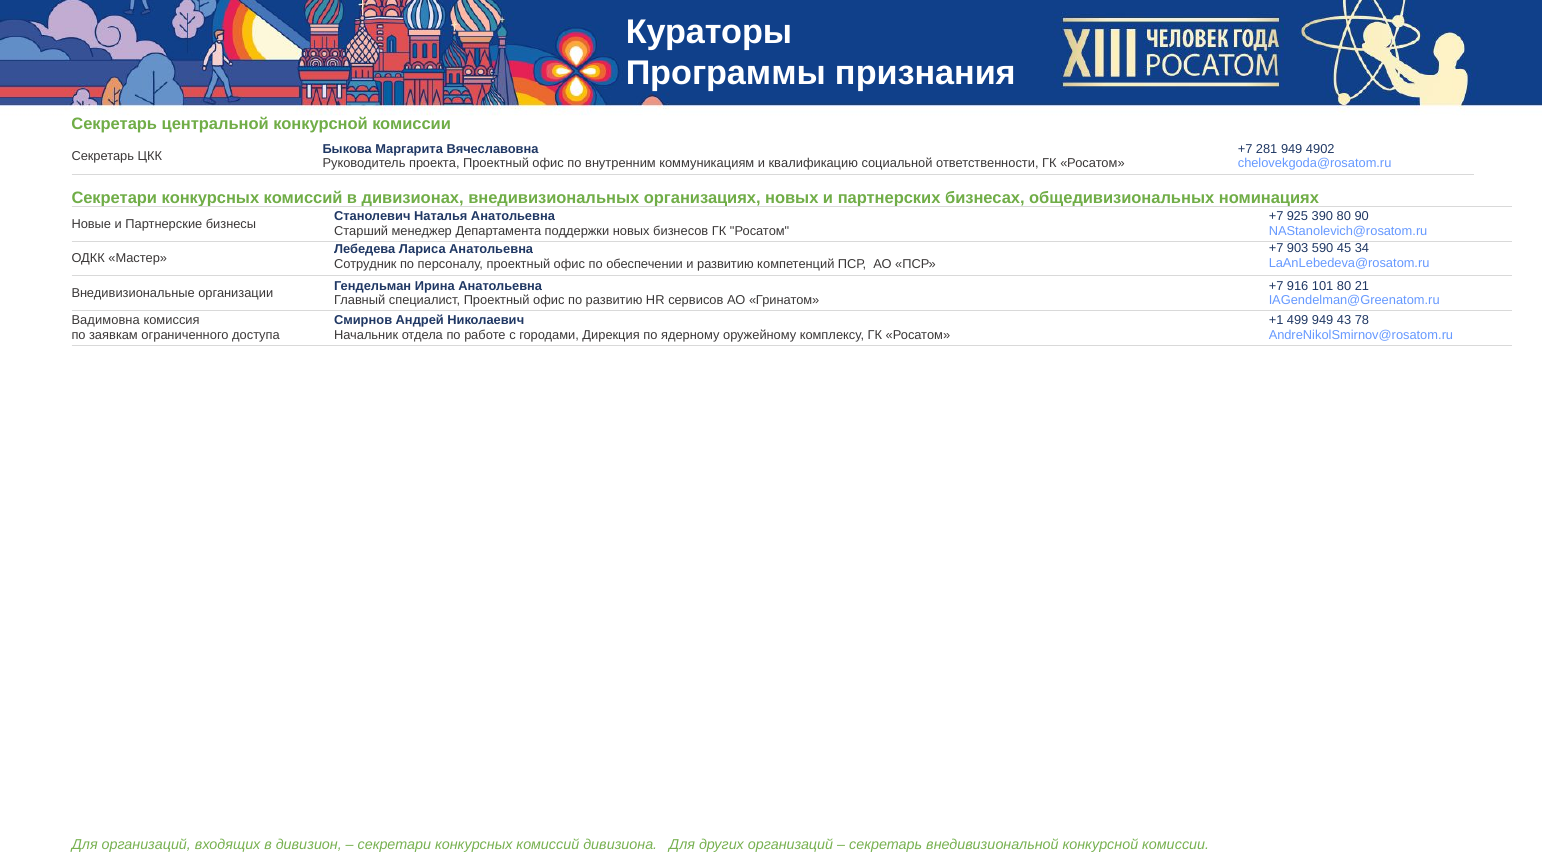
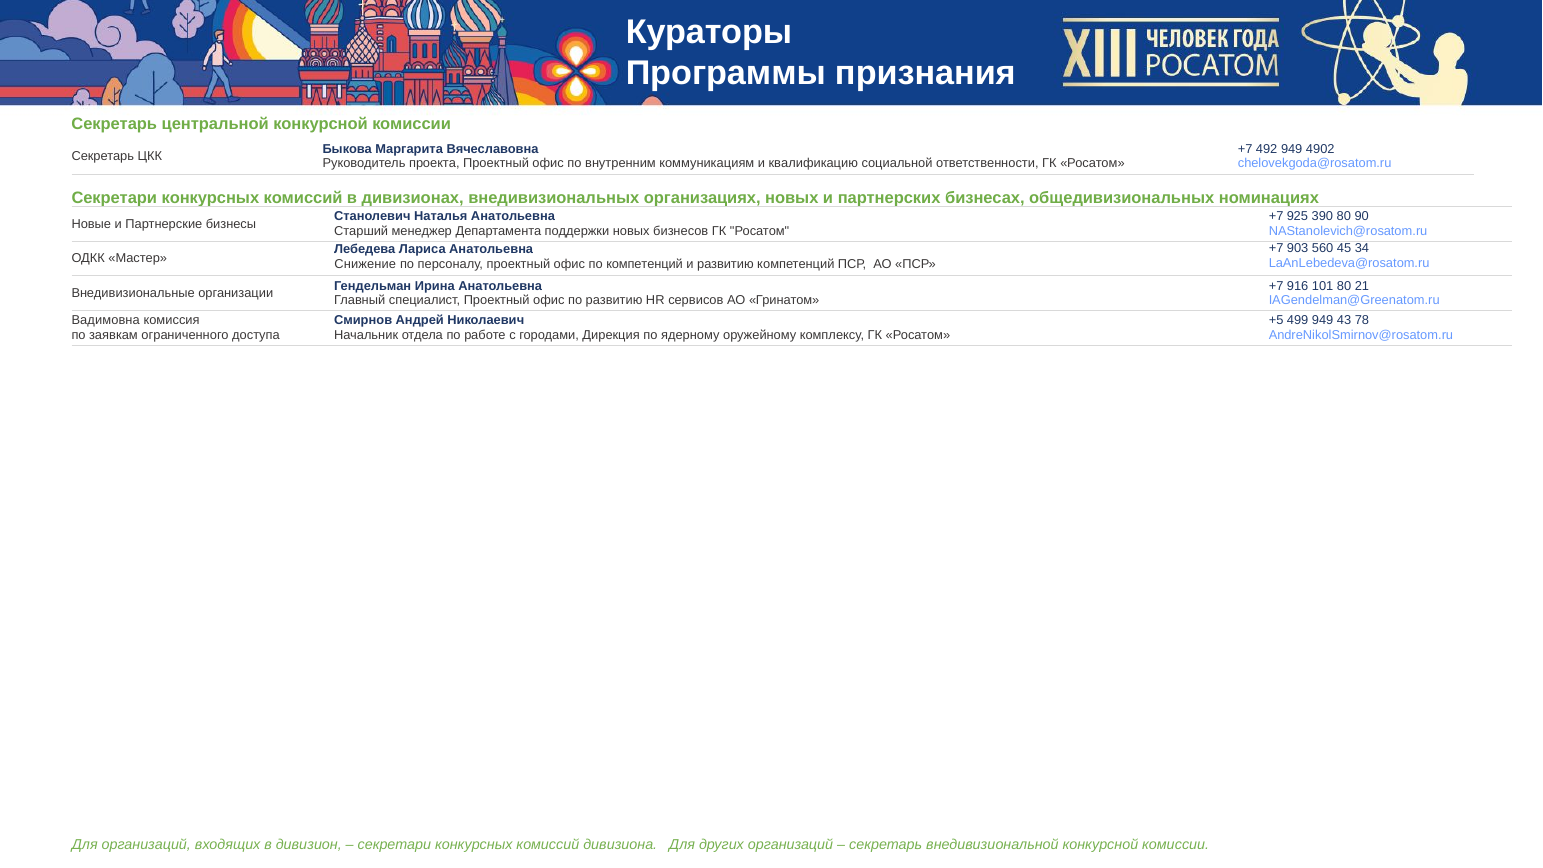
281: 281 -> 492 (1267, 149)
590: 590 -> 560 (1323, 248)
Сотрудник: Сотрудник -> Снижение (365, 264)
по обеспечении: обеспечении -> компетенций (645, 264)
+1: +1 -> +5 (1276, 321)
